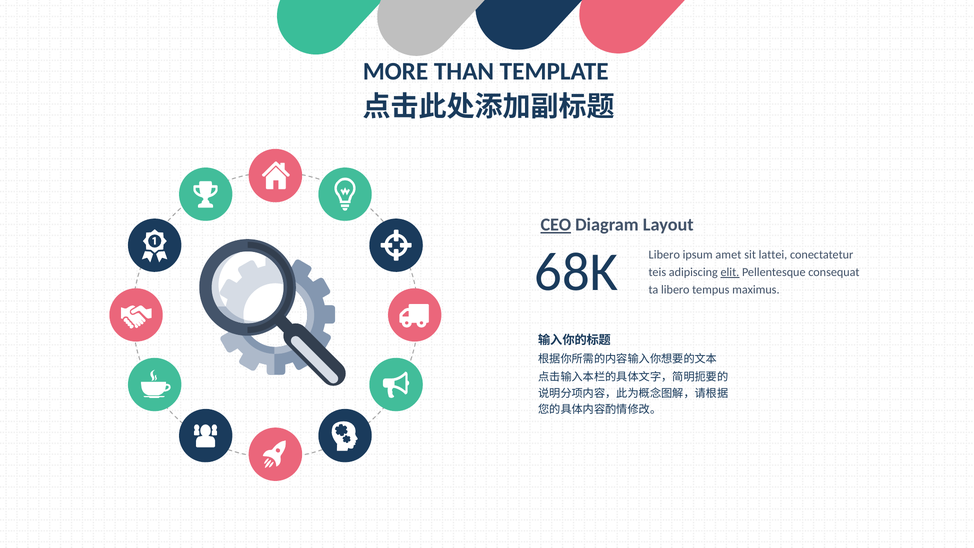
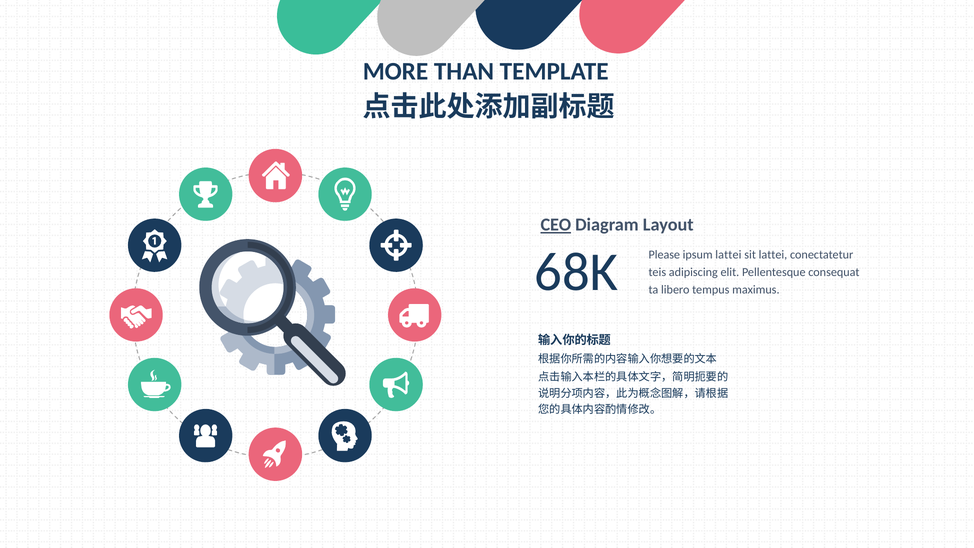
Libero: Libero -> Please (664, 255)
ipsum amet: amet -> lattei (728, 255)
elit underline: present -> none (730, 272)
